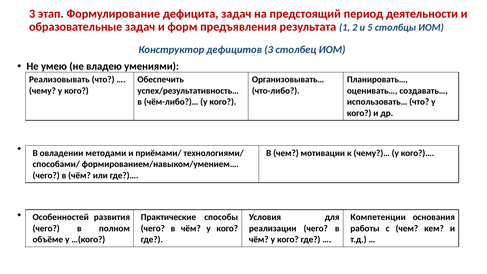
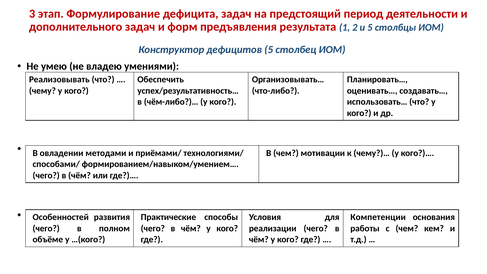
образовательные: образовательные -> дополнительного (76, 27)
дефицитов 3: 3 -> 5 (269, 50)
